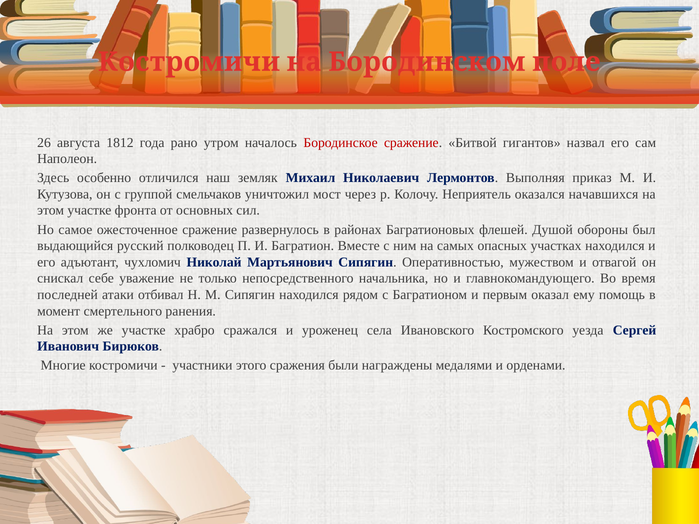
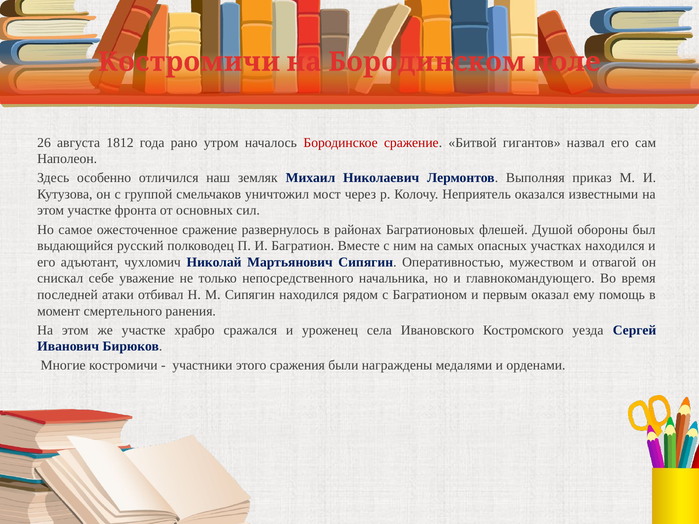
начавшихся: начавшихся -> известными (603, 194)
